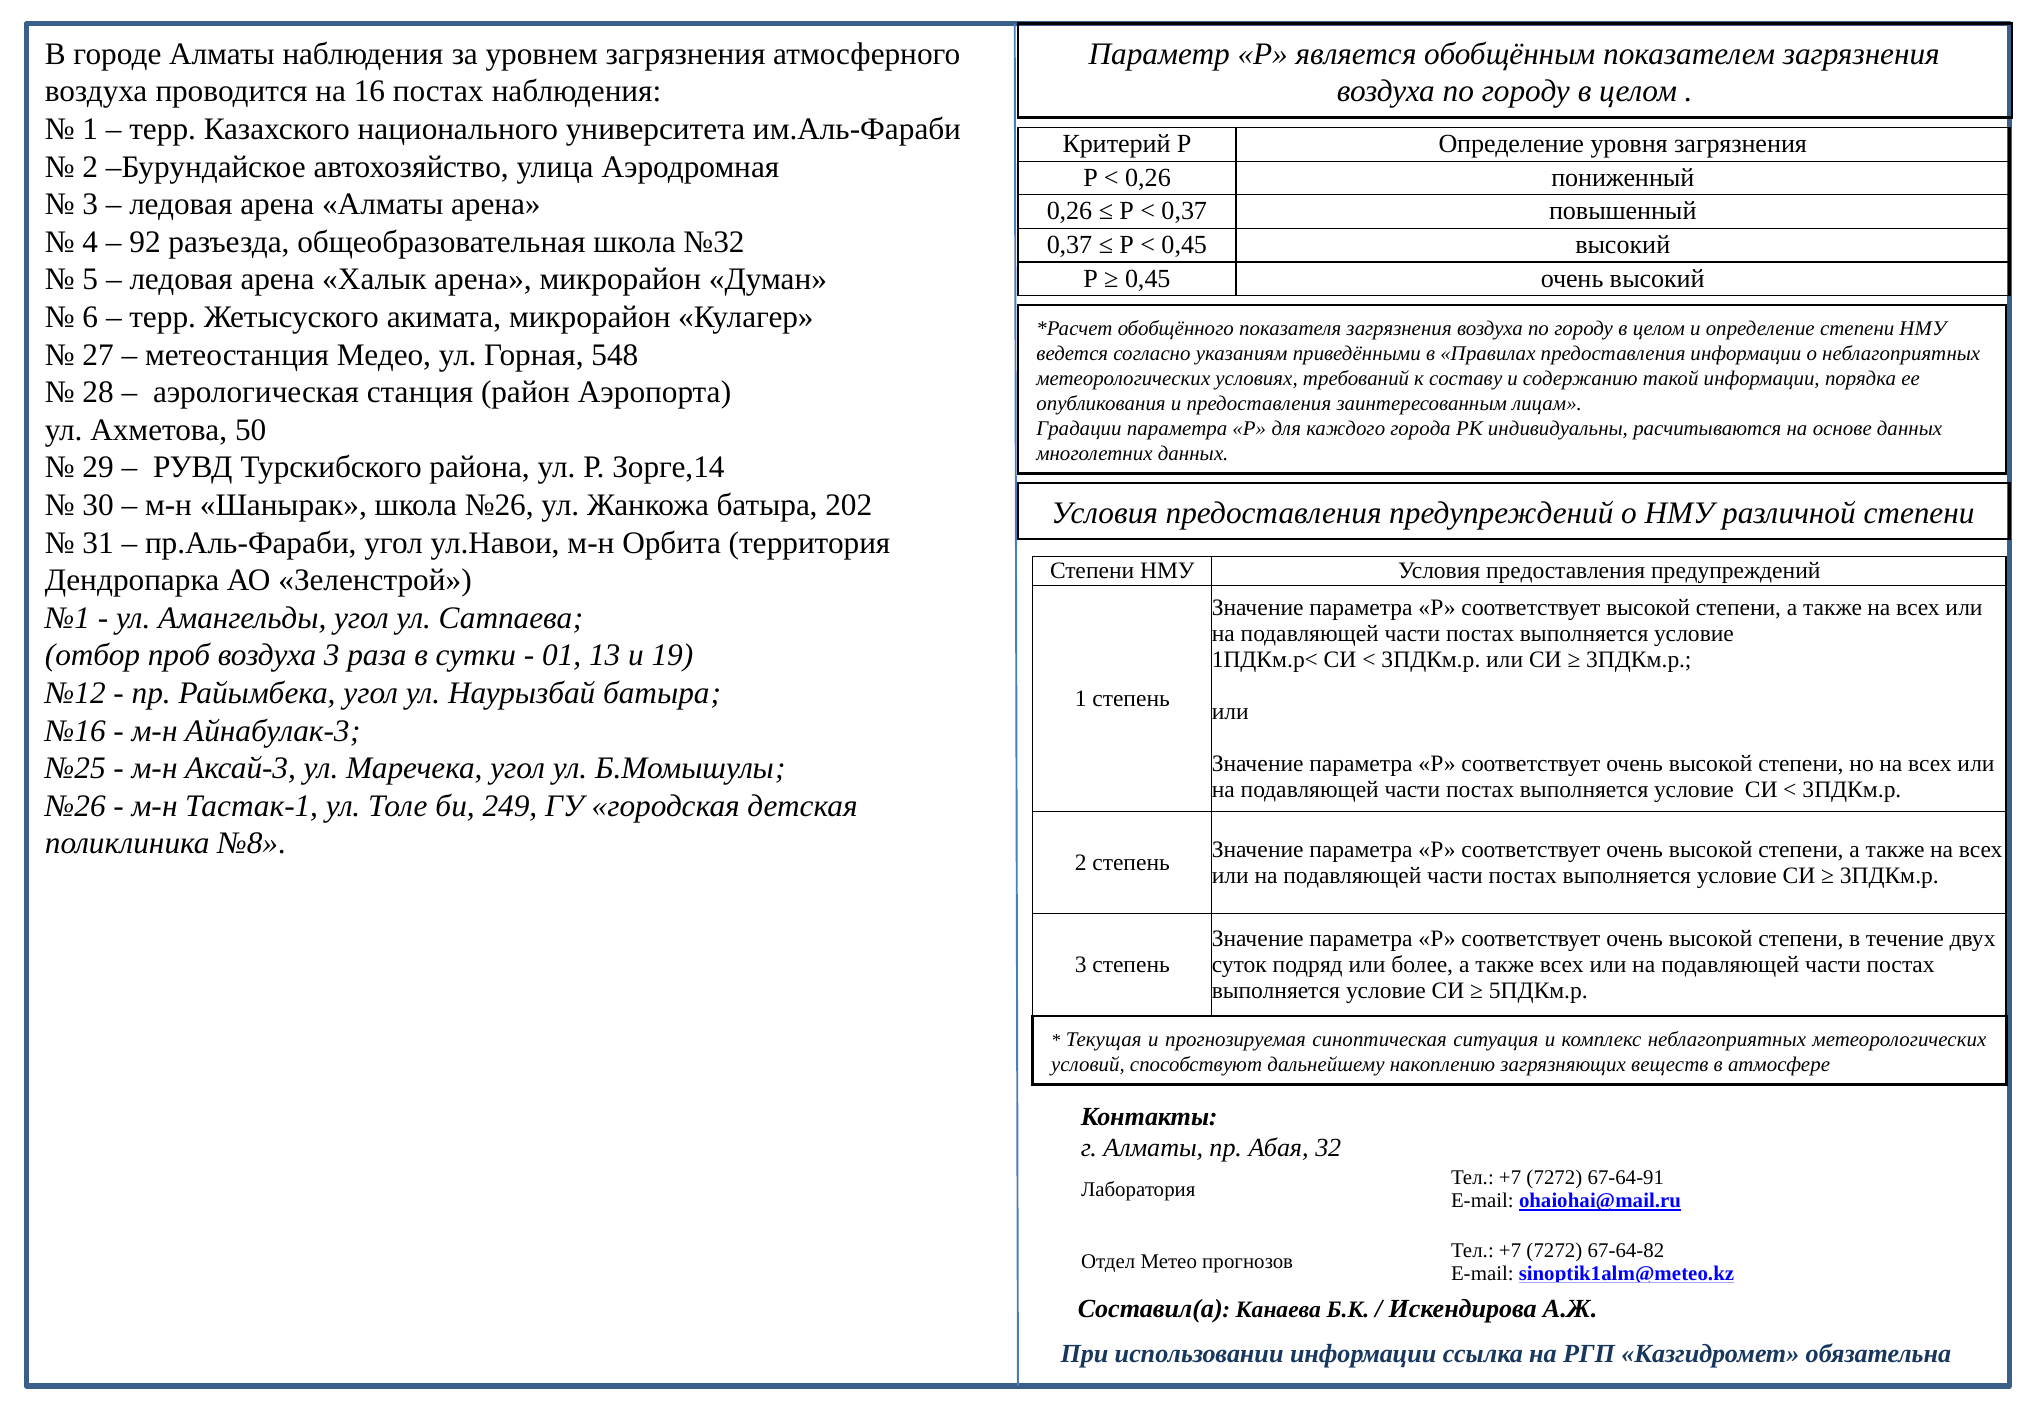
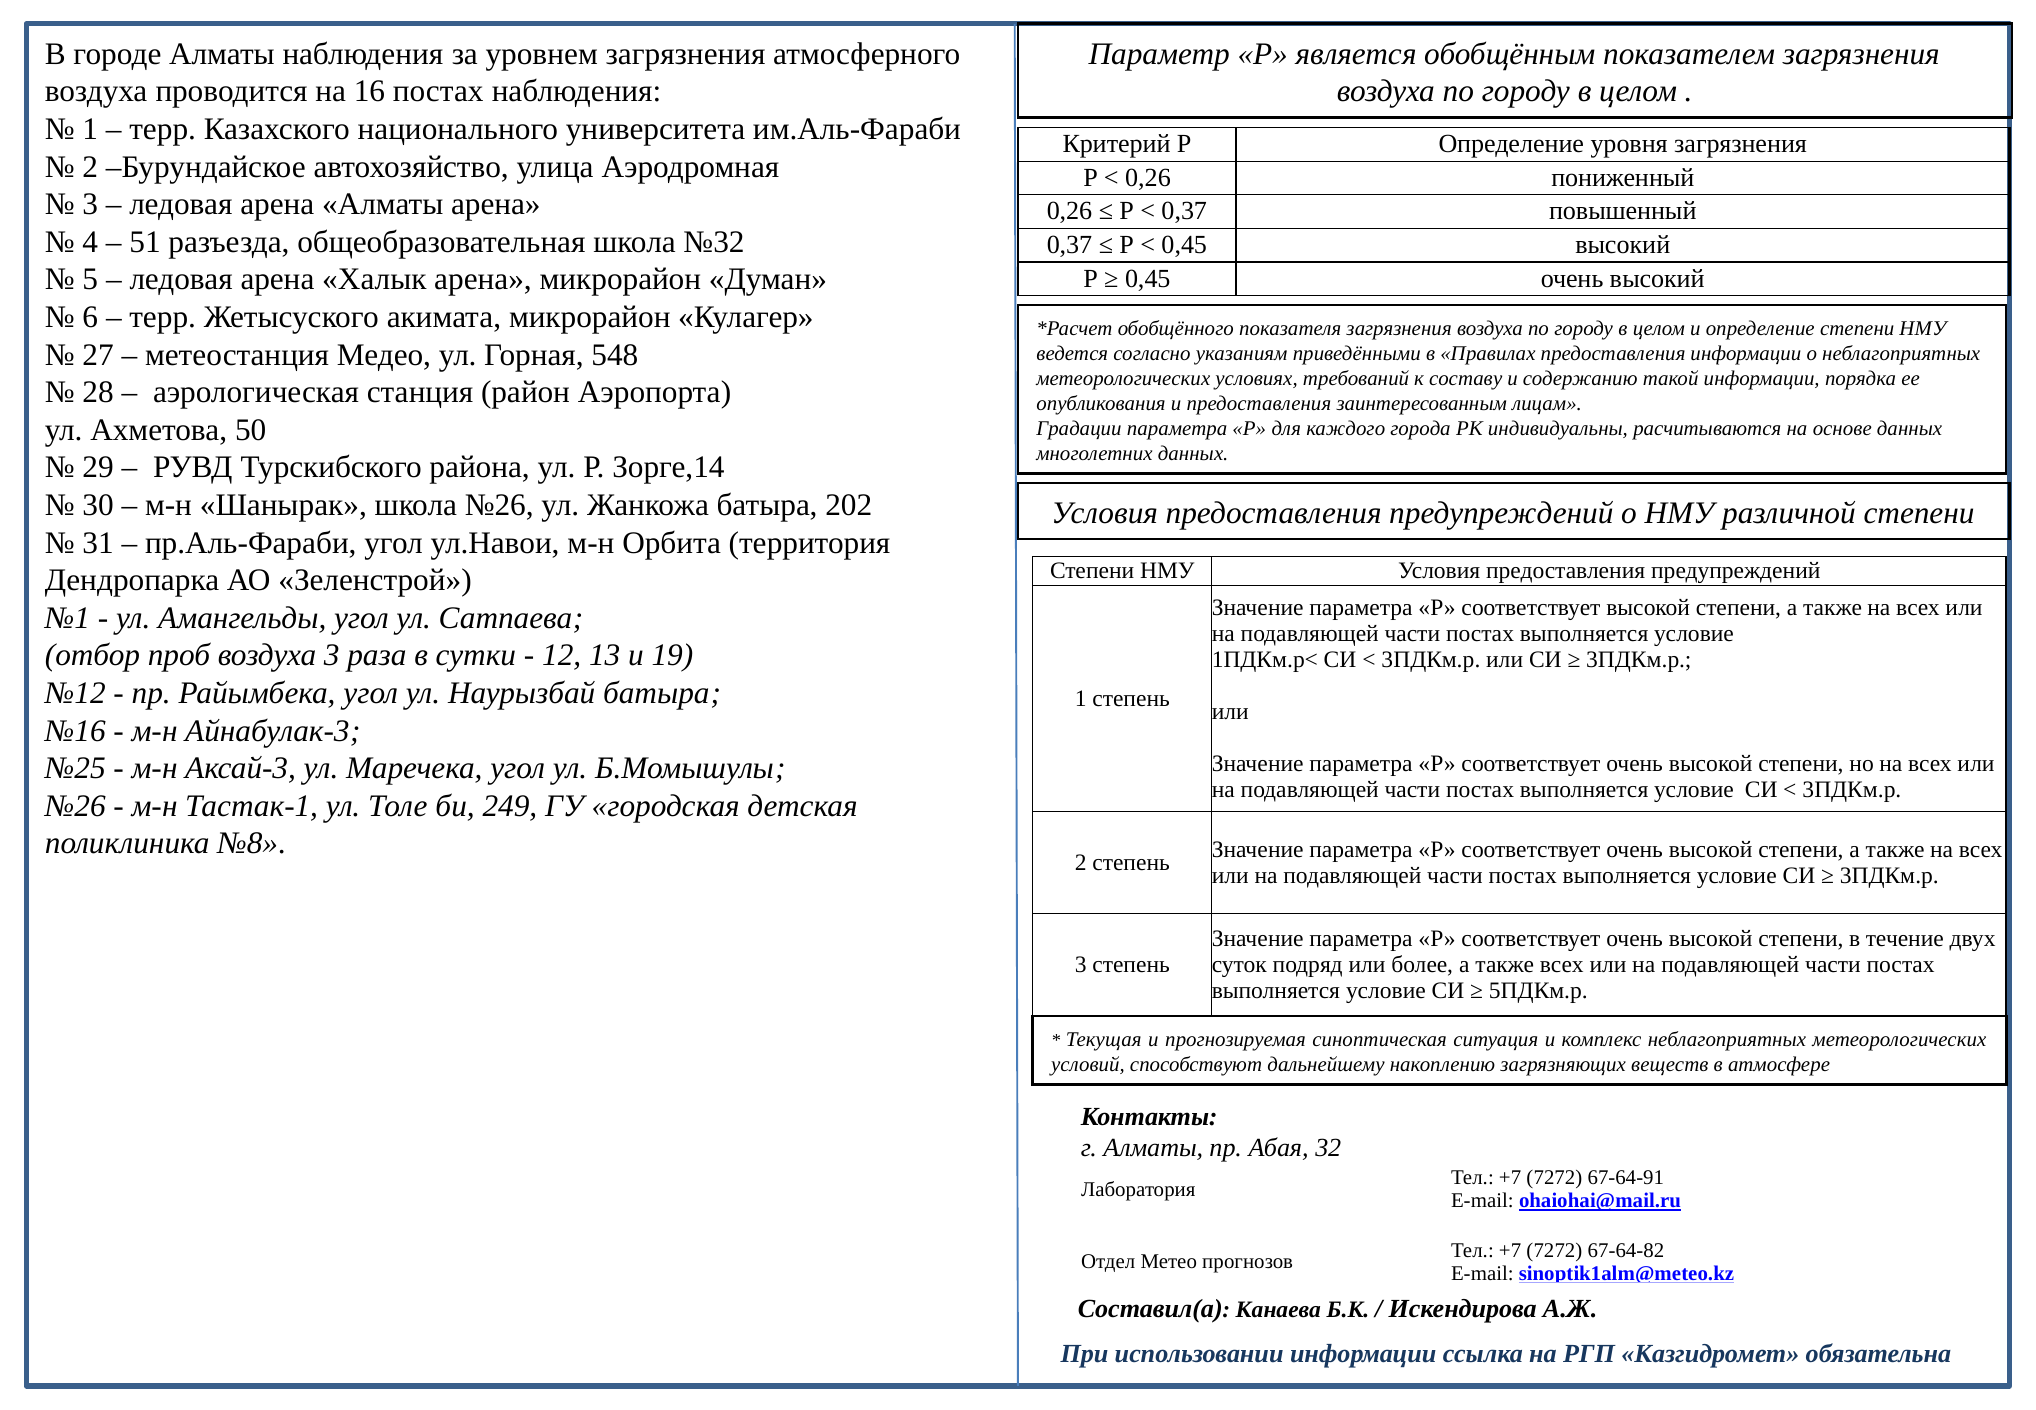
92: 92 -> 51 (145, 242)
01: 01 -> 12 (562, 655)
